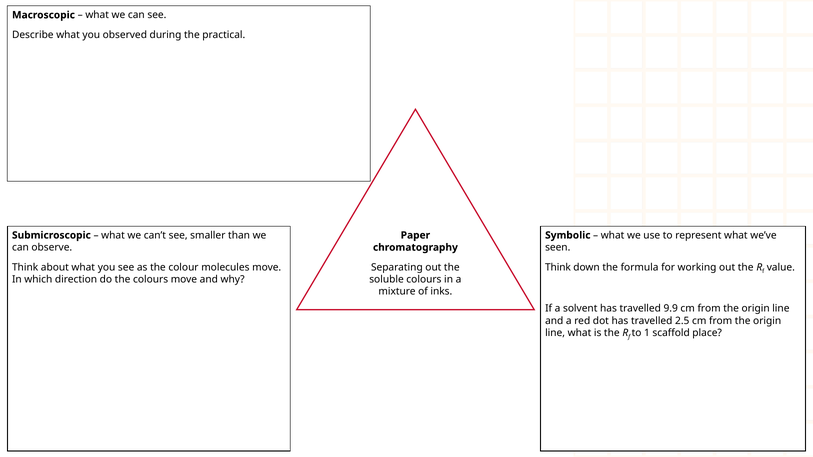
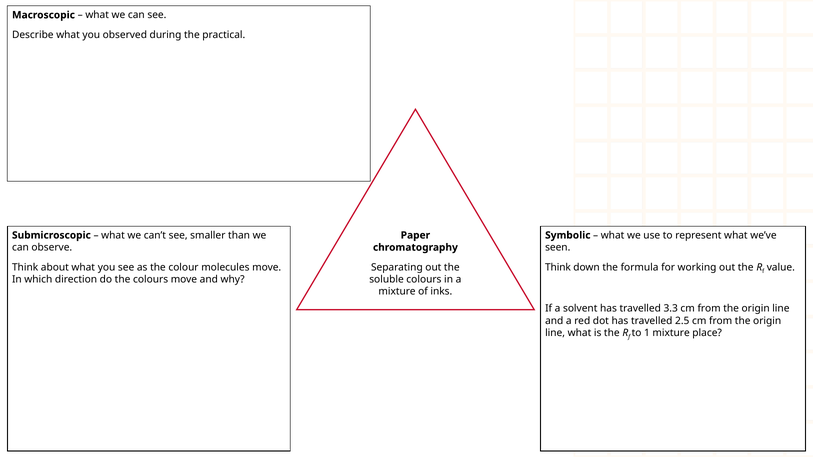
9.9: 9.9 -> 3.3 (671, 309)
1 scaffold: scaffold -> mixture (671, 333)
